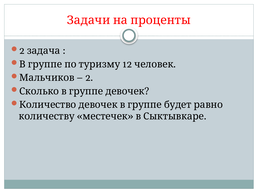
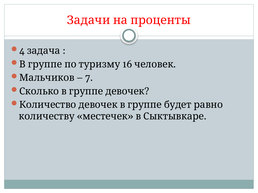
2: 2 -> 4 (22, 51)
12: 12 -> 16 (127, 64)
2: 2 -> 7 (89, 78)
